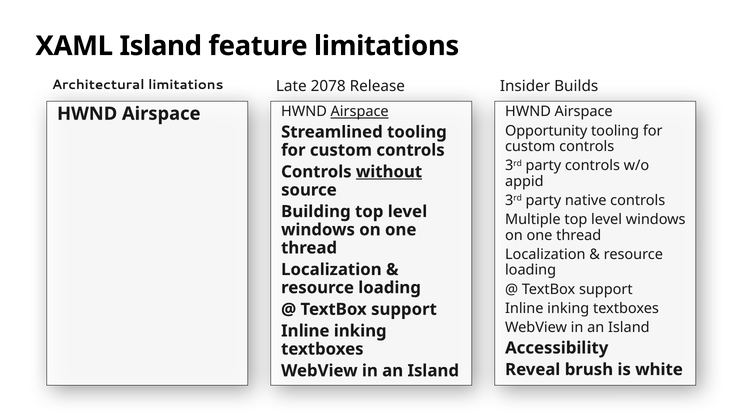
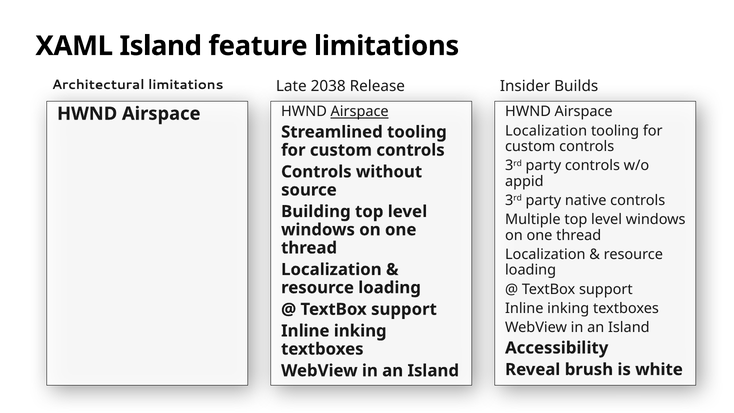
2078: 2078 -> 2038 (328, 86)
Opportunity: Opportunity -> Localization (546, 131)
without underline: present -> none (389, 172)
